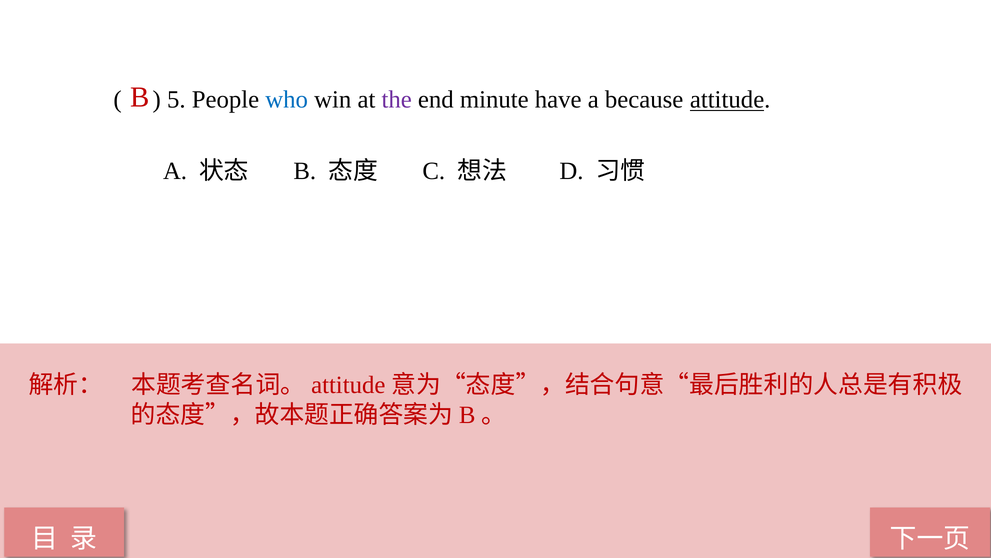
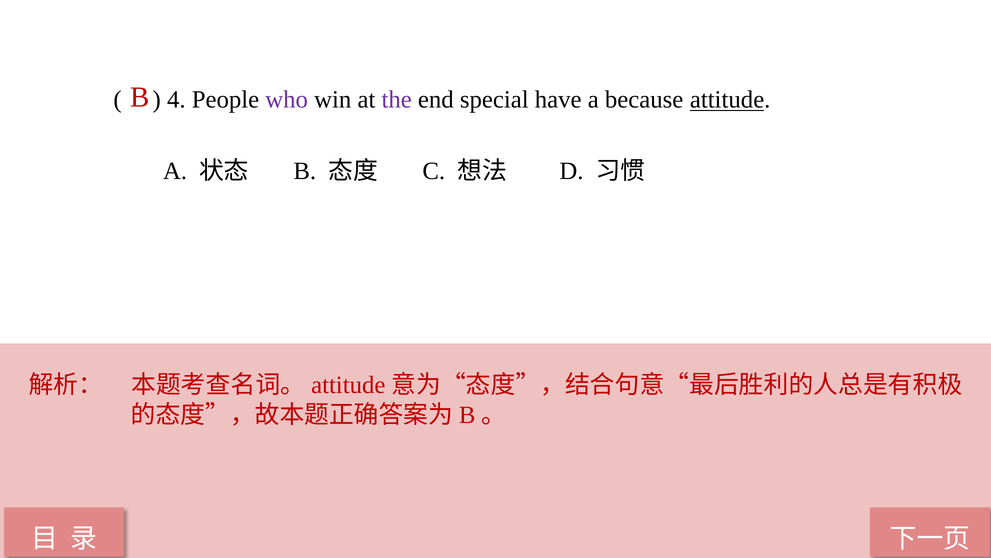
5: 5 -> 4 (176, 99)
who colour: blue -> purple (287, 99)
minute: minute -> special (494, 99)
